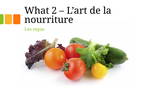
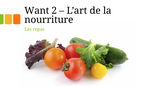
What: What -> Want (37, 11)
